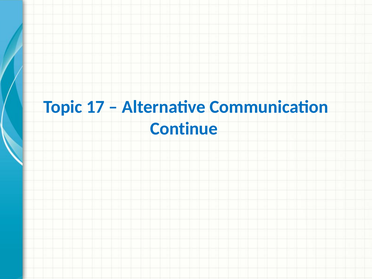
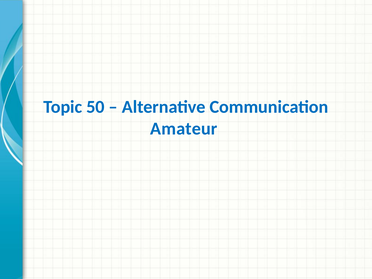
17: 17 -> 50 (95, 107)
Continue: Continue -> Amateur (184, 129)
